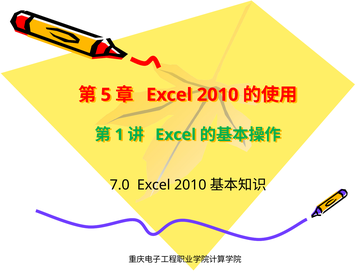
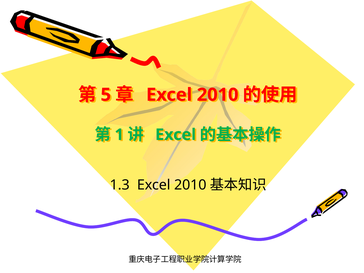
7.0: 7.0 -> 1.3 (120, 185)
